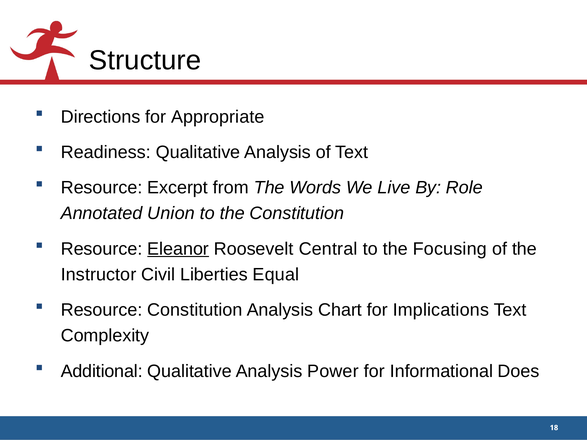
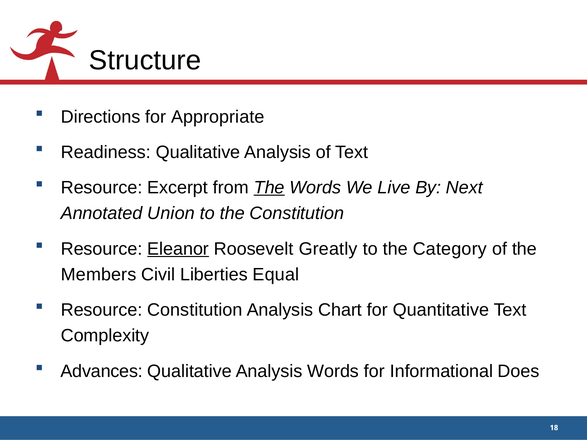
The underline: none -> present (269, 188)
Role: Role -> Next (464, 188)
Central: Central -> Greatly (328, 249)
Focusing: Focusing -> Category (450, 249)
Instructor: Instructor -> Members (99, 275)
Implications: Implications -> Quantitative (441, 310)
Additional: Additional -> Advances (102, 371)
Analysis Power: Power -> Words (333, 371)
